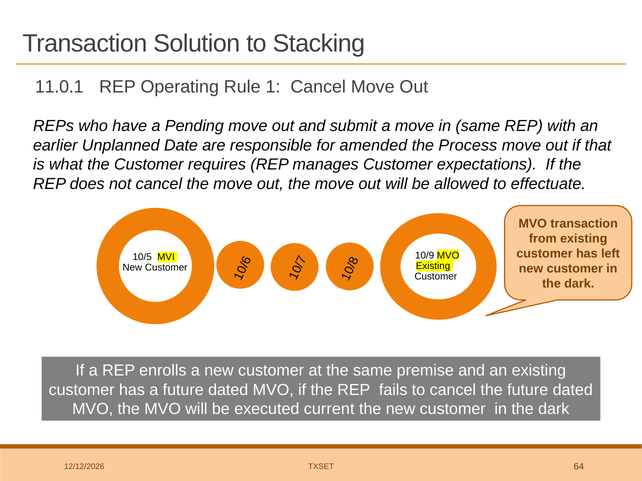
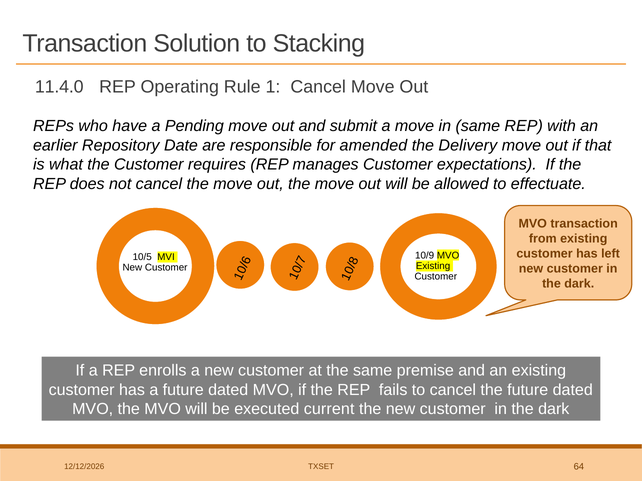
11.0.1: 11.0.1 -> 11.4.0 (59, 87)
Unplanned: Unplanned -> Repository (121, 145)
Process: Process -> Delivery (468, 145)
